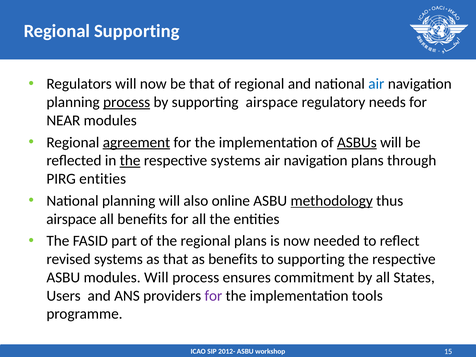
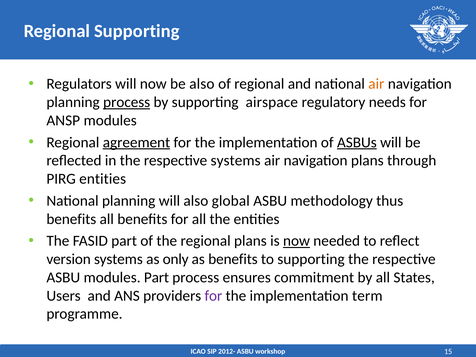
be that: that -> also (202, 84)
air colour: blue -> orange (376, 84)
NEAR: NEAR -> ANSP (63, 120)
the underline: present -> none (130, 161)
online: online -> global (231, 201)
methodology underline: present -> none (332, 201)
airspace: airspace -> benefits (71, 219)
now underline: none -> present (296, 241)
revised: revised -> version (69, 259)
as that: that -> only (176, 259)
modules Will: Will -> Part (157, 277)
tools: tools -> term (367, 296)
